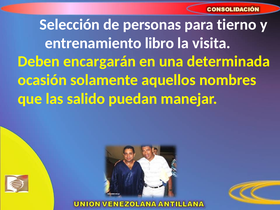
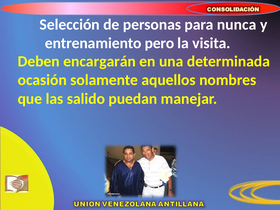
tierno: tierno -> nunca (237, 25)
libro: libro -> pero (159, 43)
